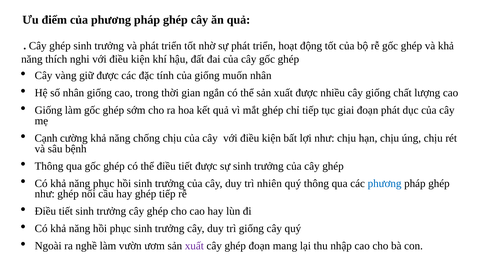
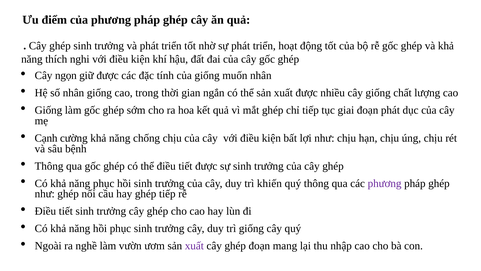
vàng: vàng -> ngọn (66, 76)
nhiên: nhiên -> khiến (269, 183)
phương colour: blue -> purple (385, 183)
